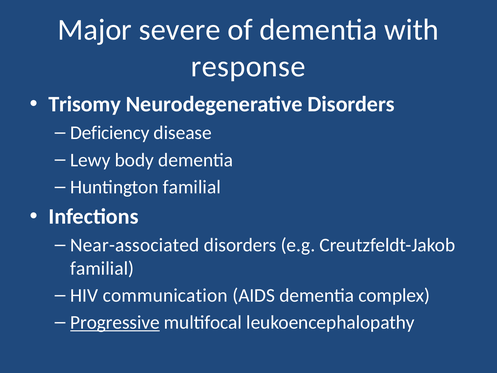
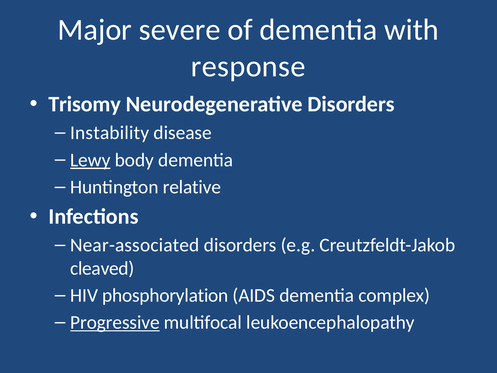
Deficiency: Deficiency -> Instability (110, 133)
Lewy underline: none -> present (90, 160)
Huntington familial: familial -> relative (192, 187)
familial: familial -> cleaved (102, 268)
communication: communication -> phosphorylation (165, 295)
